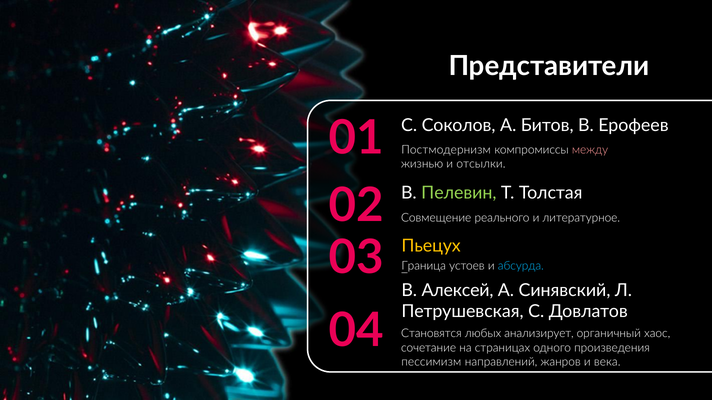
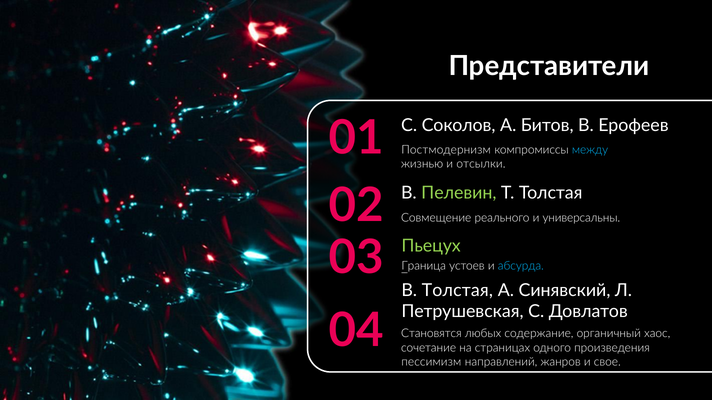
между colour: pink -> light blue (590, 150)
литературное: литературное -> универсальны (581, 218)
Пьецух colour: yellow -> light green (431, 246)
В Алексей: Алексей -> Толстая (457, 291)
анализирует: анализирует -> содержание (539, 334)
века: века -> свое (607, 362)
